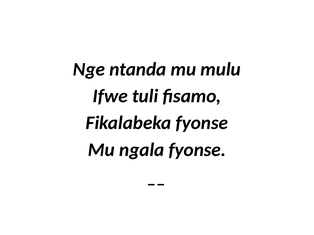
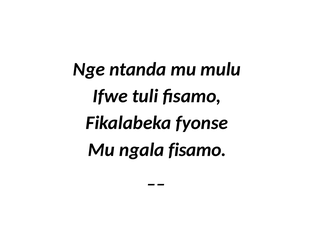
ngala fyonse: fyonse -> fisamo (197, 150)
